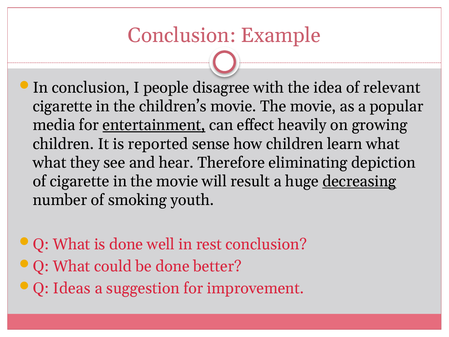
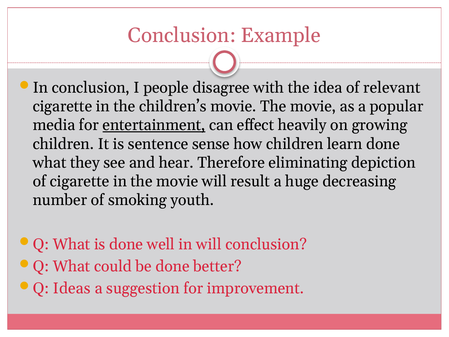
reported: reported -> sentence (158, 144)
learn what: what -> done (383, 144)
decreasing underline: present -> none (359, 181)
in rest: rest -> will (209, 244)
